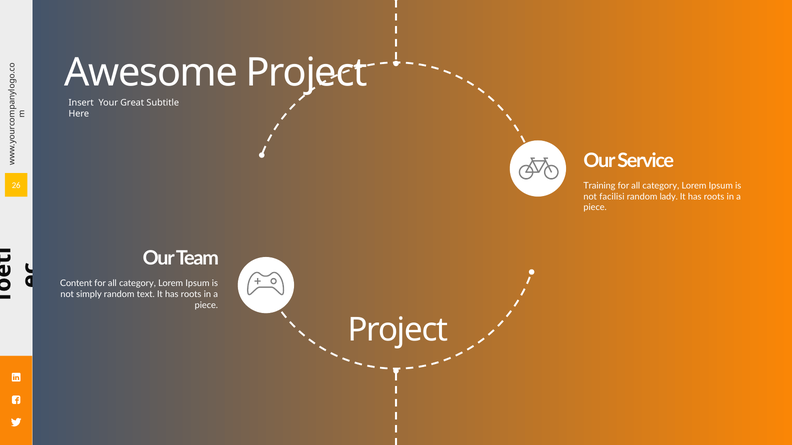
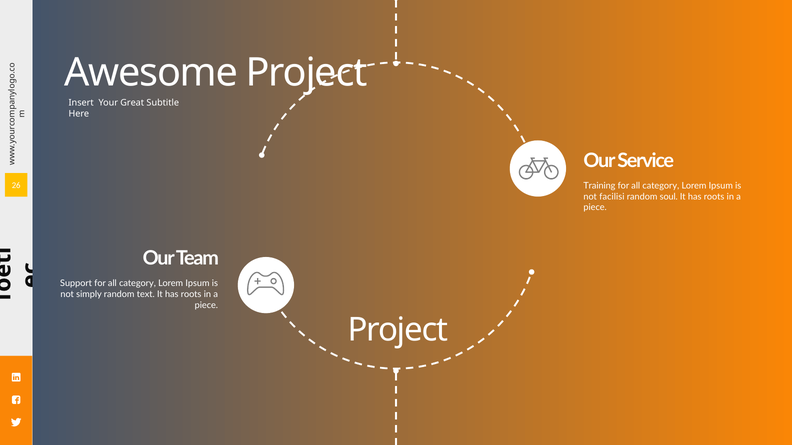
lady: lady -> soul (669, 197)
Content: Content -> Support (76, 284)
